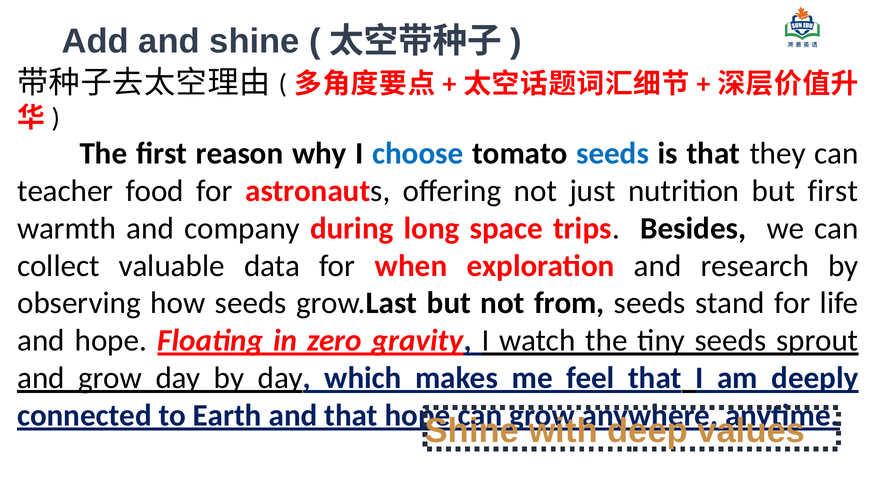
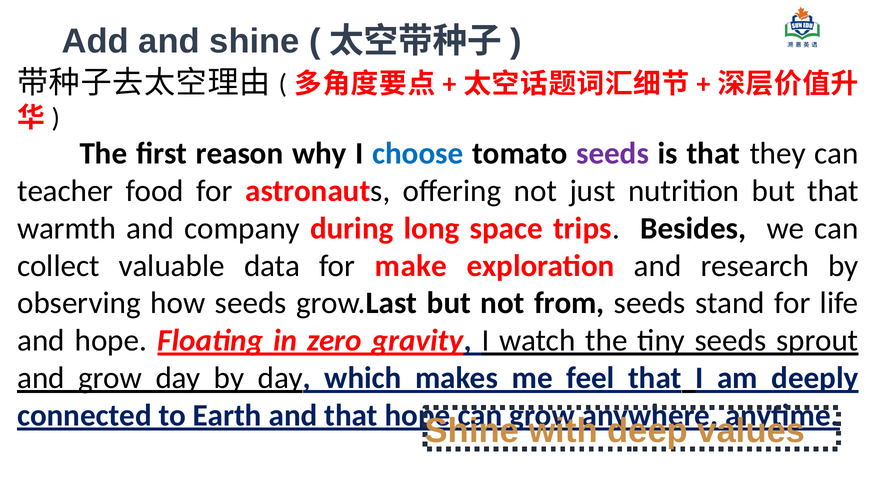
seeds colour: blue -> purple (613, 153)
but first: first -> that (833, 191)
when: when -> make (411, 266)
